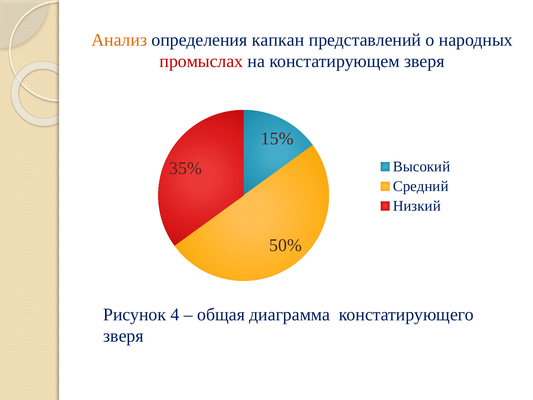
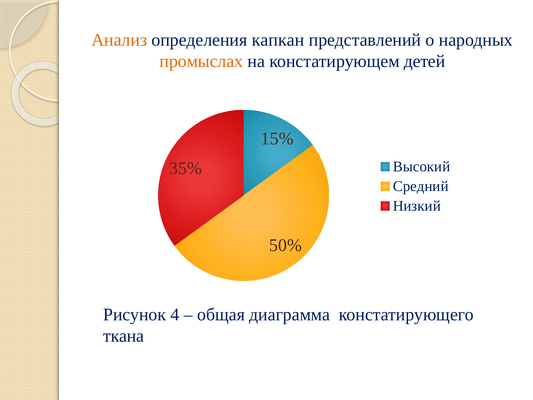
промыслах colour: red -> orange (201, 61)
констатирующем зверя: зверя -> детей (425, 61)
зверя: зверя -> ткана (124, 336)
